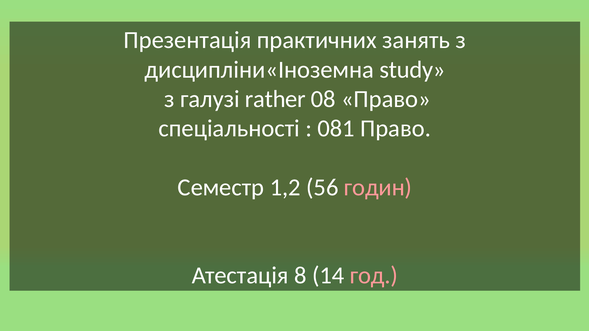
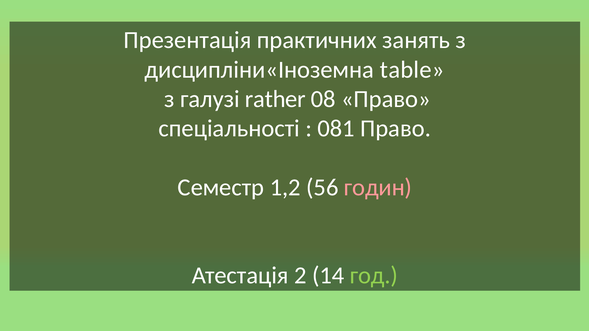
study: study -> table (412, 70)
8: 8 -> 2 (300, 276)
год colour: pink -> light green (374, 276)
